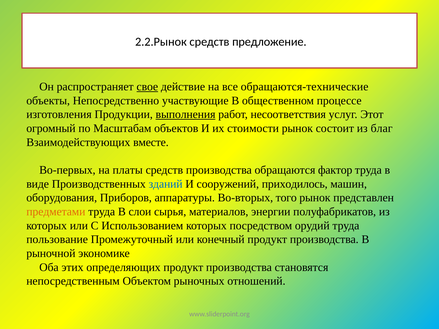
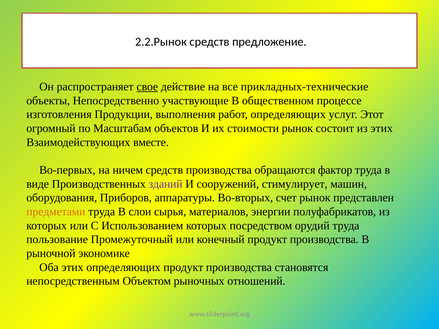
обращаются-технические: обращаются-технические -> прикладных-технические (305, 87)
выполнения underline: present -> none (186, 115)
работ несоответствия: несоответствия -> определяющих (288, 115)
из благ: благ -> этих (382, 128)
платы: платы -> ничем (128, 170)
зданий colour: blue -> purple (166, 184)
приходилось: приходилось -> стимулирует (295, 184)
того: того -> счет (286, 198)
